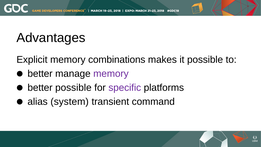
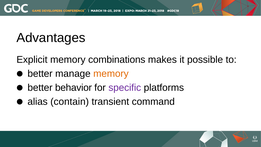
memory colour: purple -> orange (111, 74)
better possible: possible -> behavior (73, 87)
system: system -> contain (70, 101)
